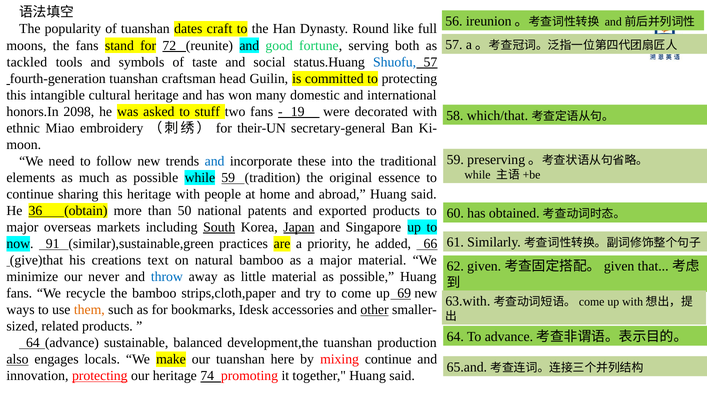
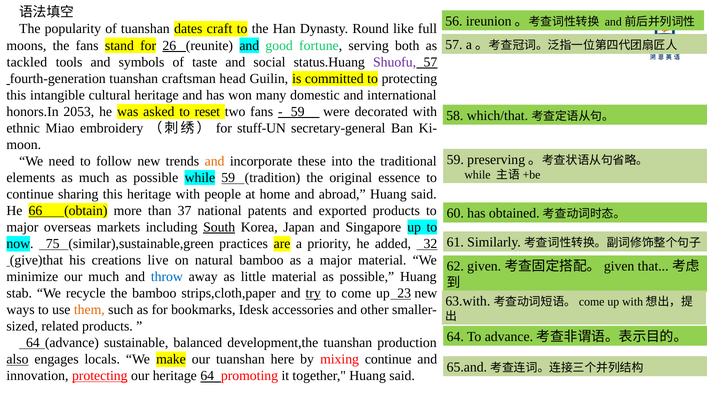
72: 72 -> 26 (169, 45)
Shuofu colour: blue -> purple (395, 62)
2098: 2098 -> 2053 (79, 111)
stuff: stuff -> reset (207, 111)
19: 19 -> 59 (298, 111)
their-UN: their-UN -> stuff-UN (262, 128)
and colour: blue -> orange (215, 161)
36: 36 -> 66 (35, 210)
50: 50 -> 37 (185, 210)
Japan underline: present -> none (299, 227)
91: 91 -> 75 (53, 244)
66: 66 -> 32 (430, 244)
text: text -> live (158, 260)
our never: never -> much (104, 277)
fans: fans -> stab (19, 293)
try underline: none -> present (313, 293)
69: 69 -> 23 (404, 293)
other underline: present -> none (375, 310)
heritage 74: 74 -> 64 (207, 376)
